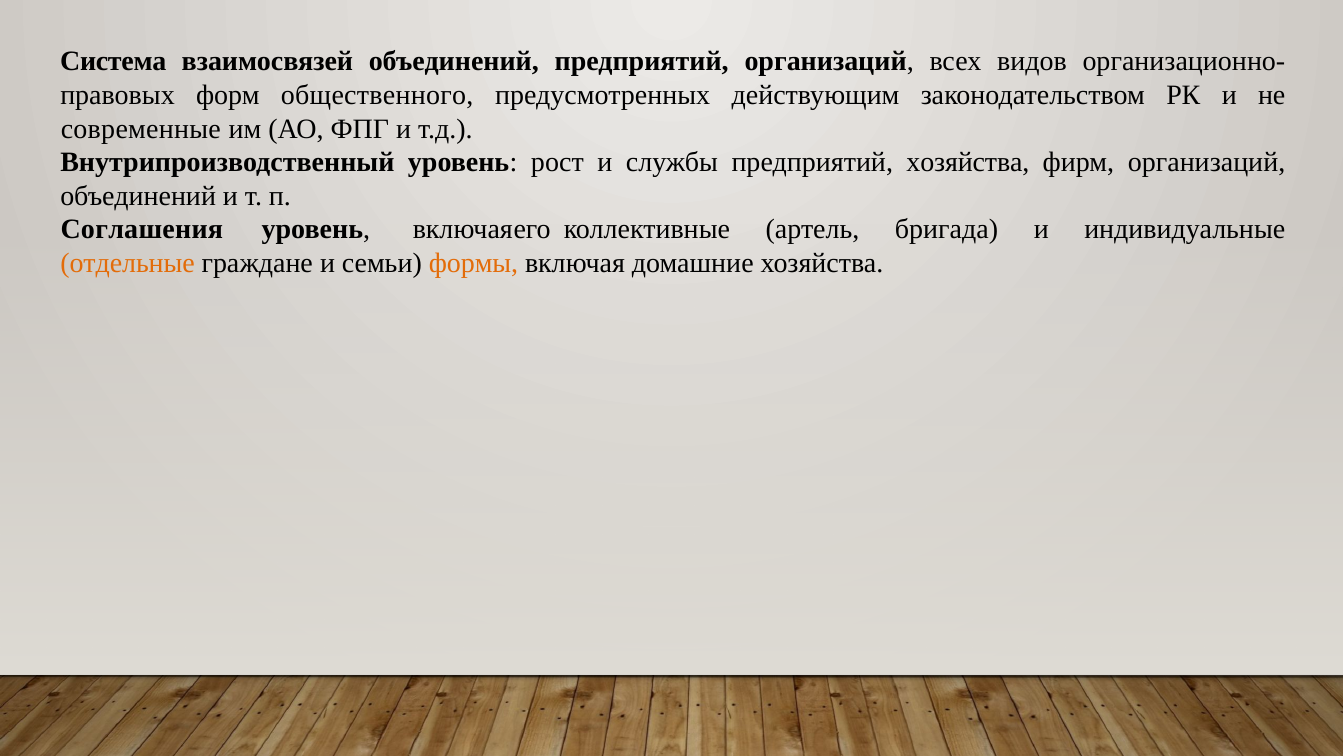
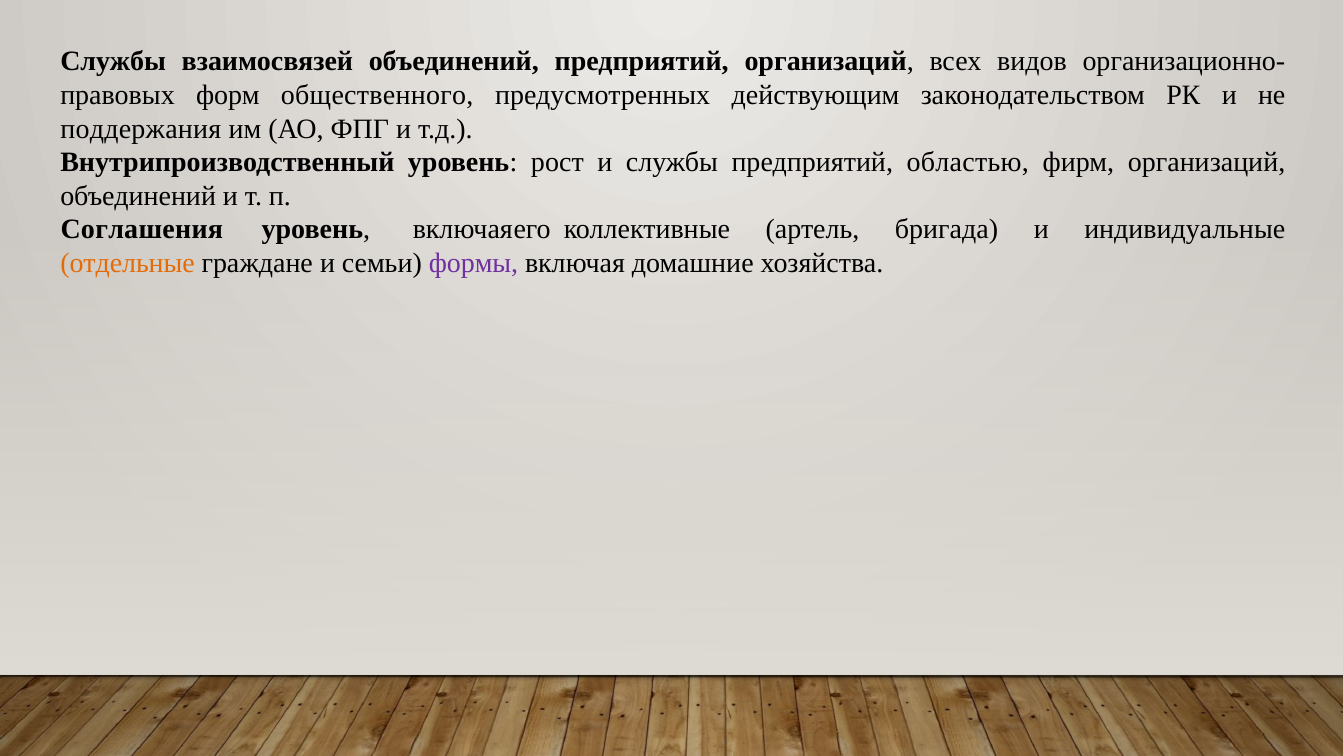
Система: Система -> Службы (113, 62)
современные: современные -> поддержания (141, 129)
предприятий хозяйства: хозяйства -> областью (968, 162)
формы colour: orange -> purple (473, 263)
